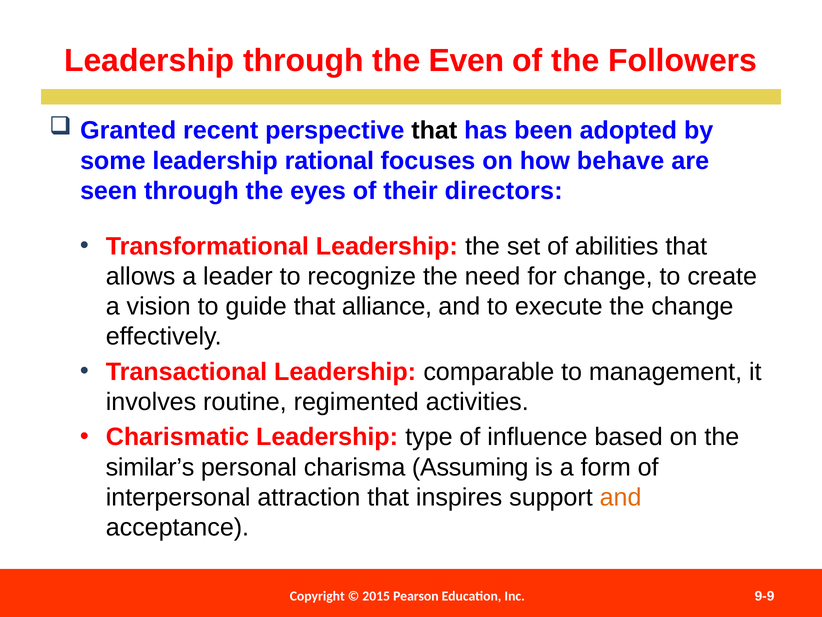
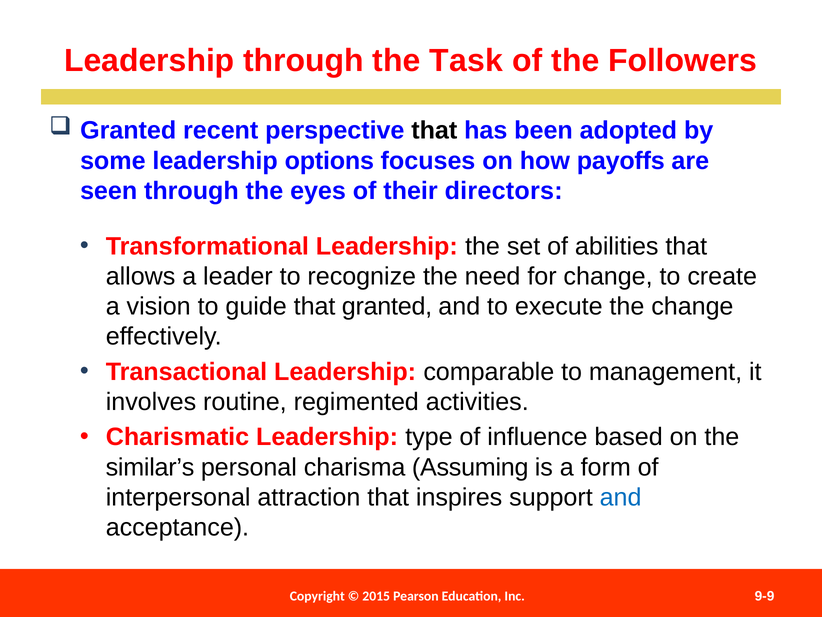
Even: Even -> Task (466, 60)
rational: rational -> options (329, 161)
behave: behave -> payoffs (621, 161)
that alliance: alliance -> granted (387, 306)
and colour: orange -> blue (621, 497)
